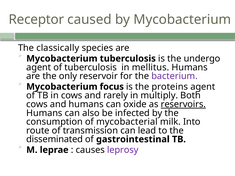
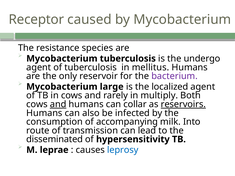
classically: classically -> resistance (58, 48)
focus: focus -> large (112, 87)
proteins: proteins -> localized (170, 87)
and underline: none -> present (58, 104)
oxide: oxide -> collar (135, 104)
mycobacterial: mycobacterial -> accompanying (127, 122)
gastrointestinal: gastrointestinal -> hypersensitivity (133, 139)
leprosy colour: purple -> blue (123, 150)
